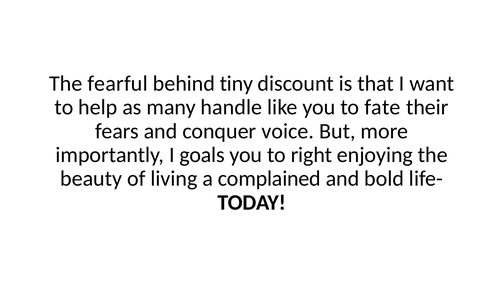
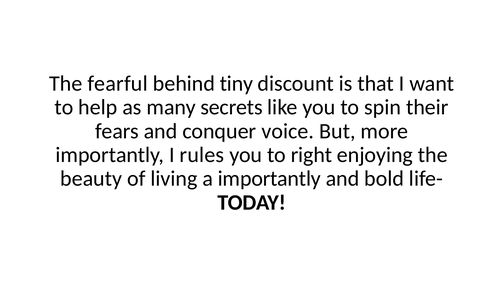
handle: handle -> secrets (232, 107)
fate: fate -> spin (383, 107)
goals: goals -> rules (202, 155)
a complained: complained -> importantly (269, 179)
